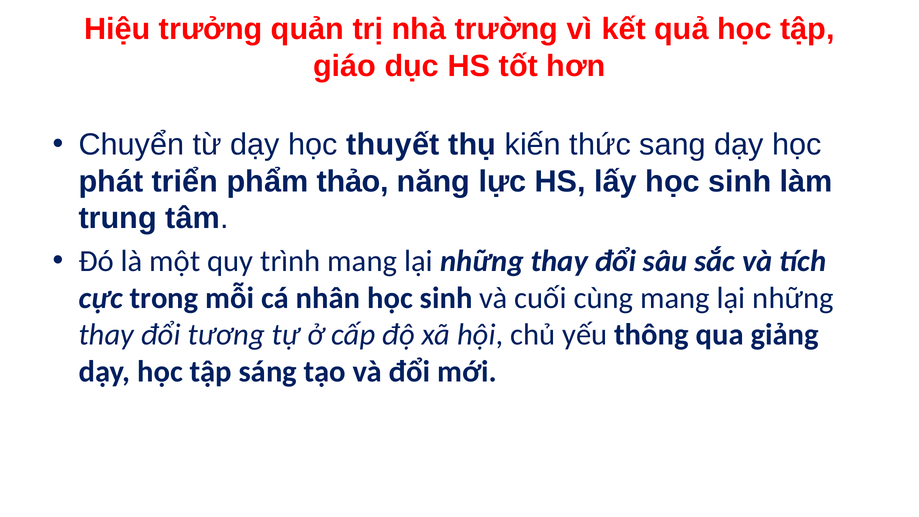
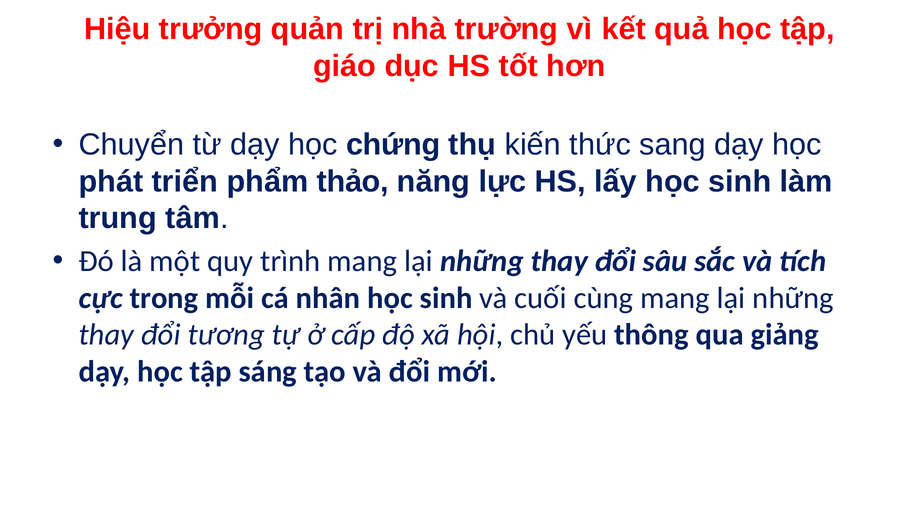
thuyết: thuyết -> chứng (393, 145)
